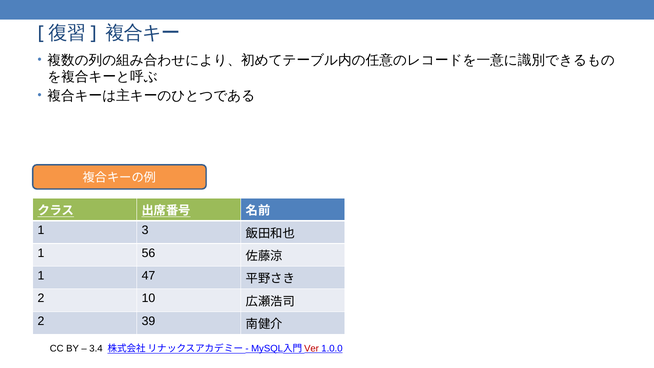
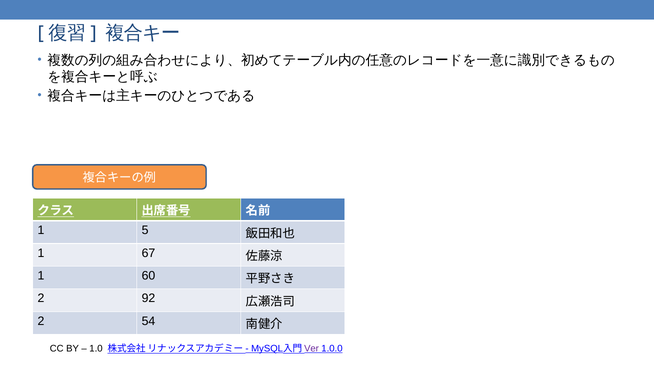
3: 3 -> 5 (145, 230)
56: 56 -> 67 (148, 253)
47: 47 -> 60 (148, 276)
10: 10 -> 92 (148, 298)
39: 39 -> 54 (148, 321)
3.4: 3.4 -> 1.0 (96, 348)
Ver colour: red -> purple (312, 348)
